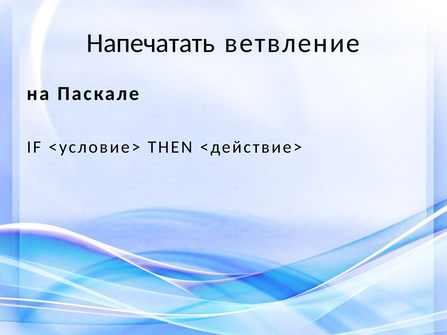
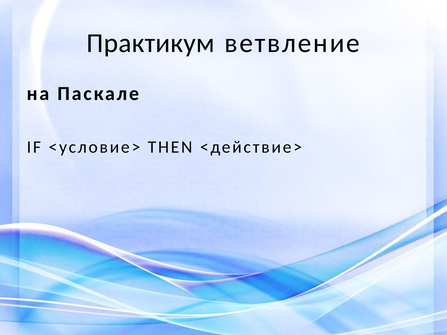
Напечатать: Напечатать -> Практикум (151, 43)
